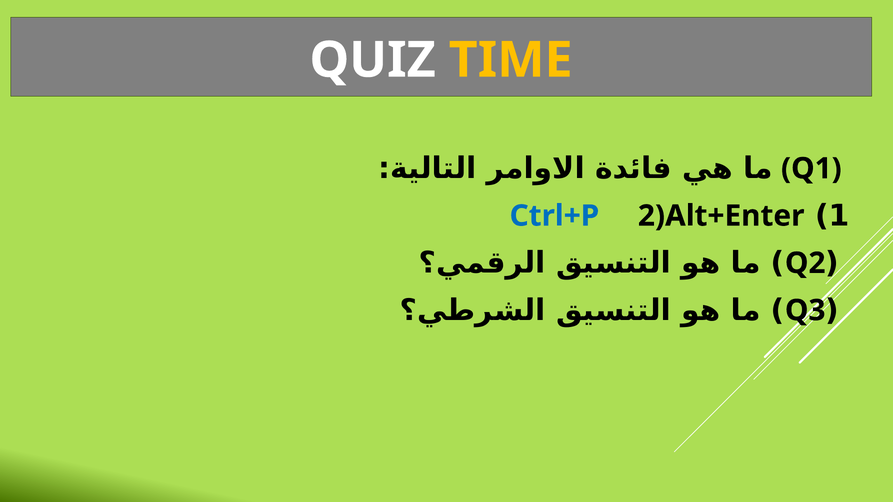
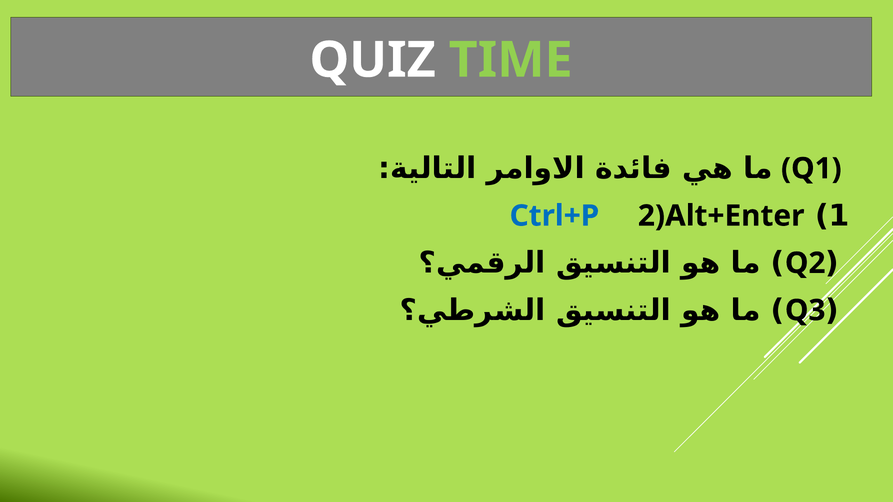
TIME colour: yellow -> light green (511, 60)
